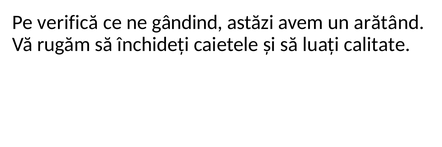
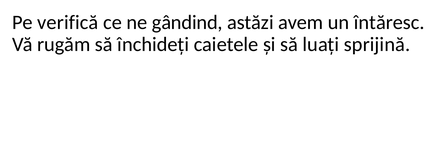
arătând: arătând -> întăresc (389, 22)
calitate: calitate -> sprijină (377, 44)
